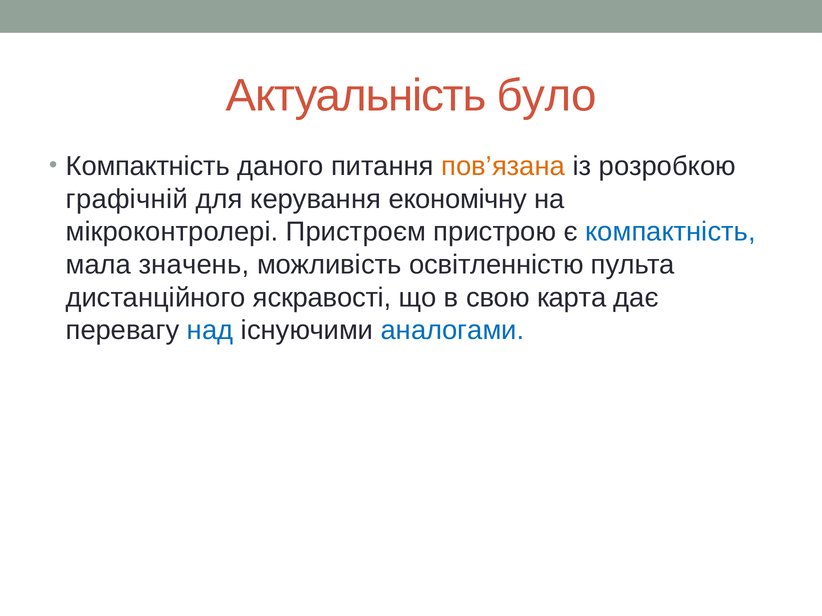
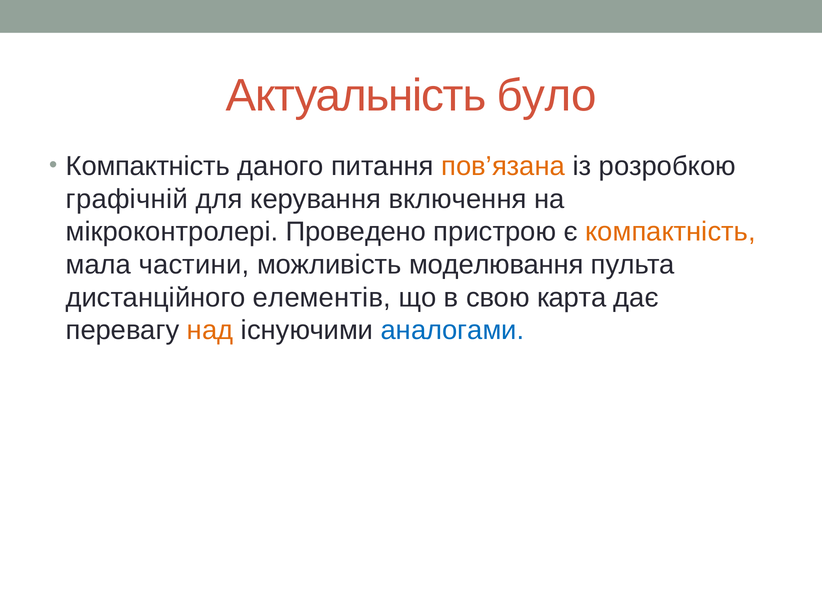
економічну: економічну -> включення (458, 199)
Пристроєм: Пристроєм -> Проведено (356, 232)
компактність colour: blue -> orange (671, 232)
значень: значень -> частини (194, 265)
освітленністю: освітленністю -> моделювання (496, 265)
яскравості: яскравості -> елементів (322, 298)
над colour: blue -> orange (210, 331)
